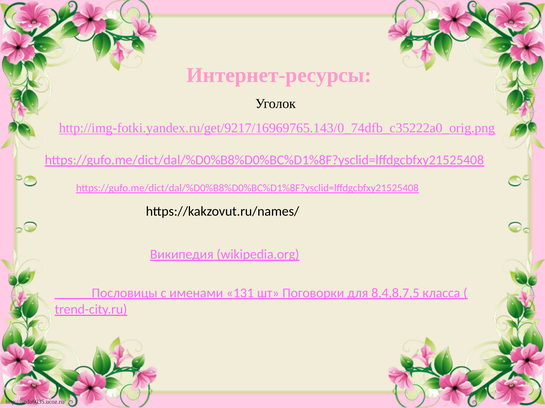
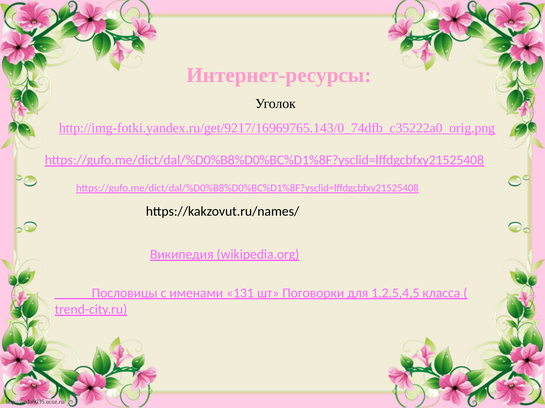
8,4,8,7,5: 8,4,8,7,5 -> 1,2,5,4,5 (395, 293)
